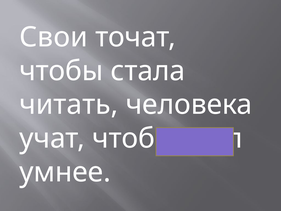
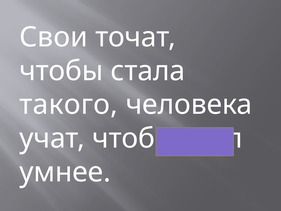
читать: читать -> такого (69, 105)
